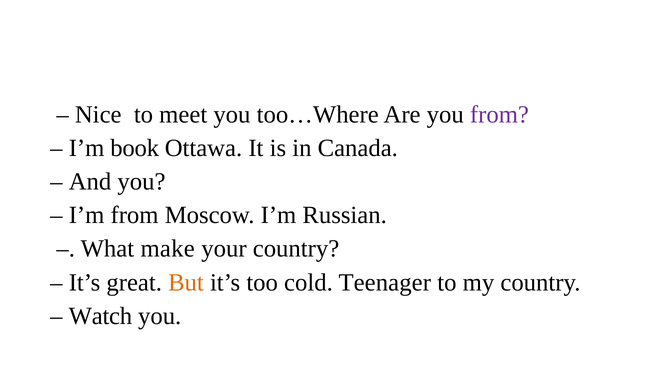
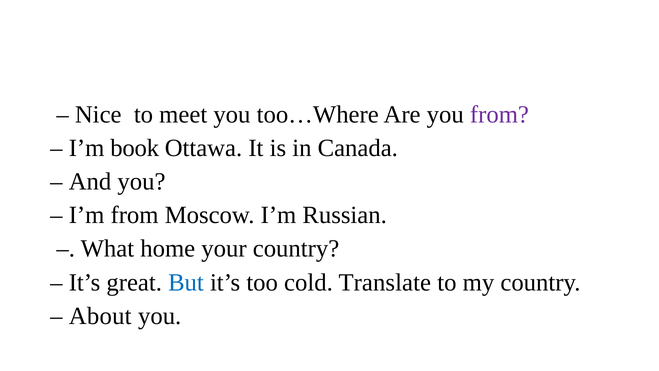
make: make -> home (168, 249)
But colour: orange -> blue (186, 282)
Teenager: Teenager -> Translate (385, 282)
Watch: Watch -> About (100, 316)
